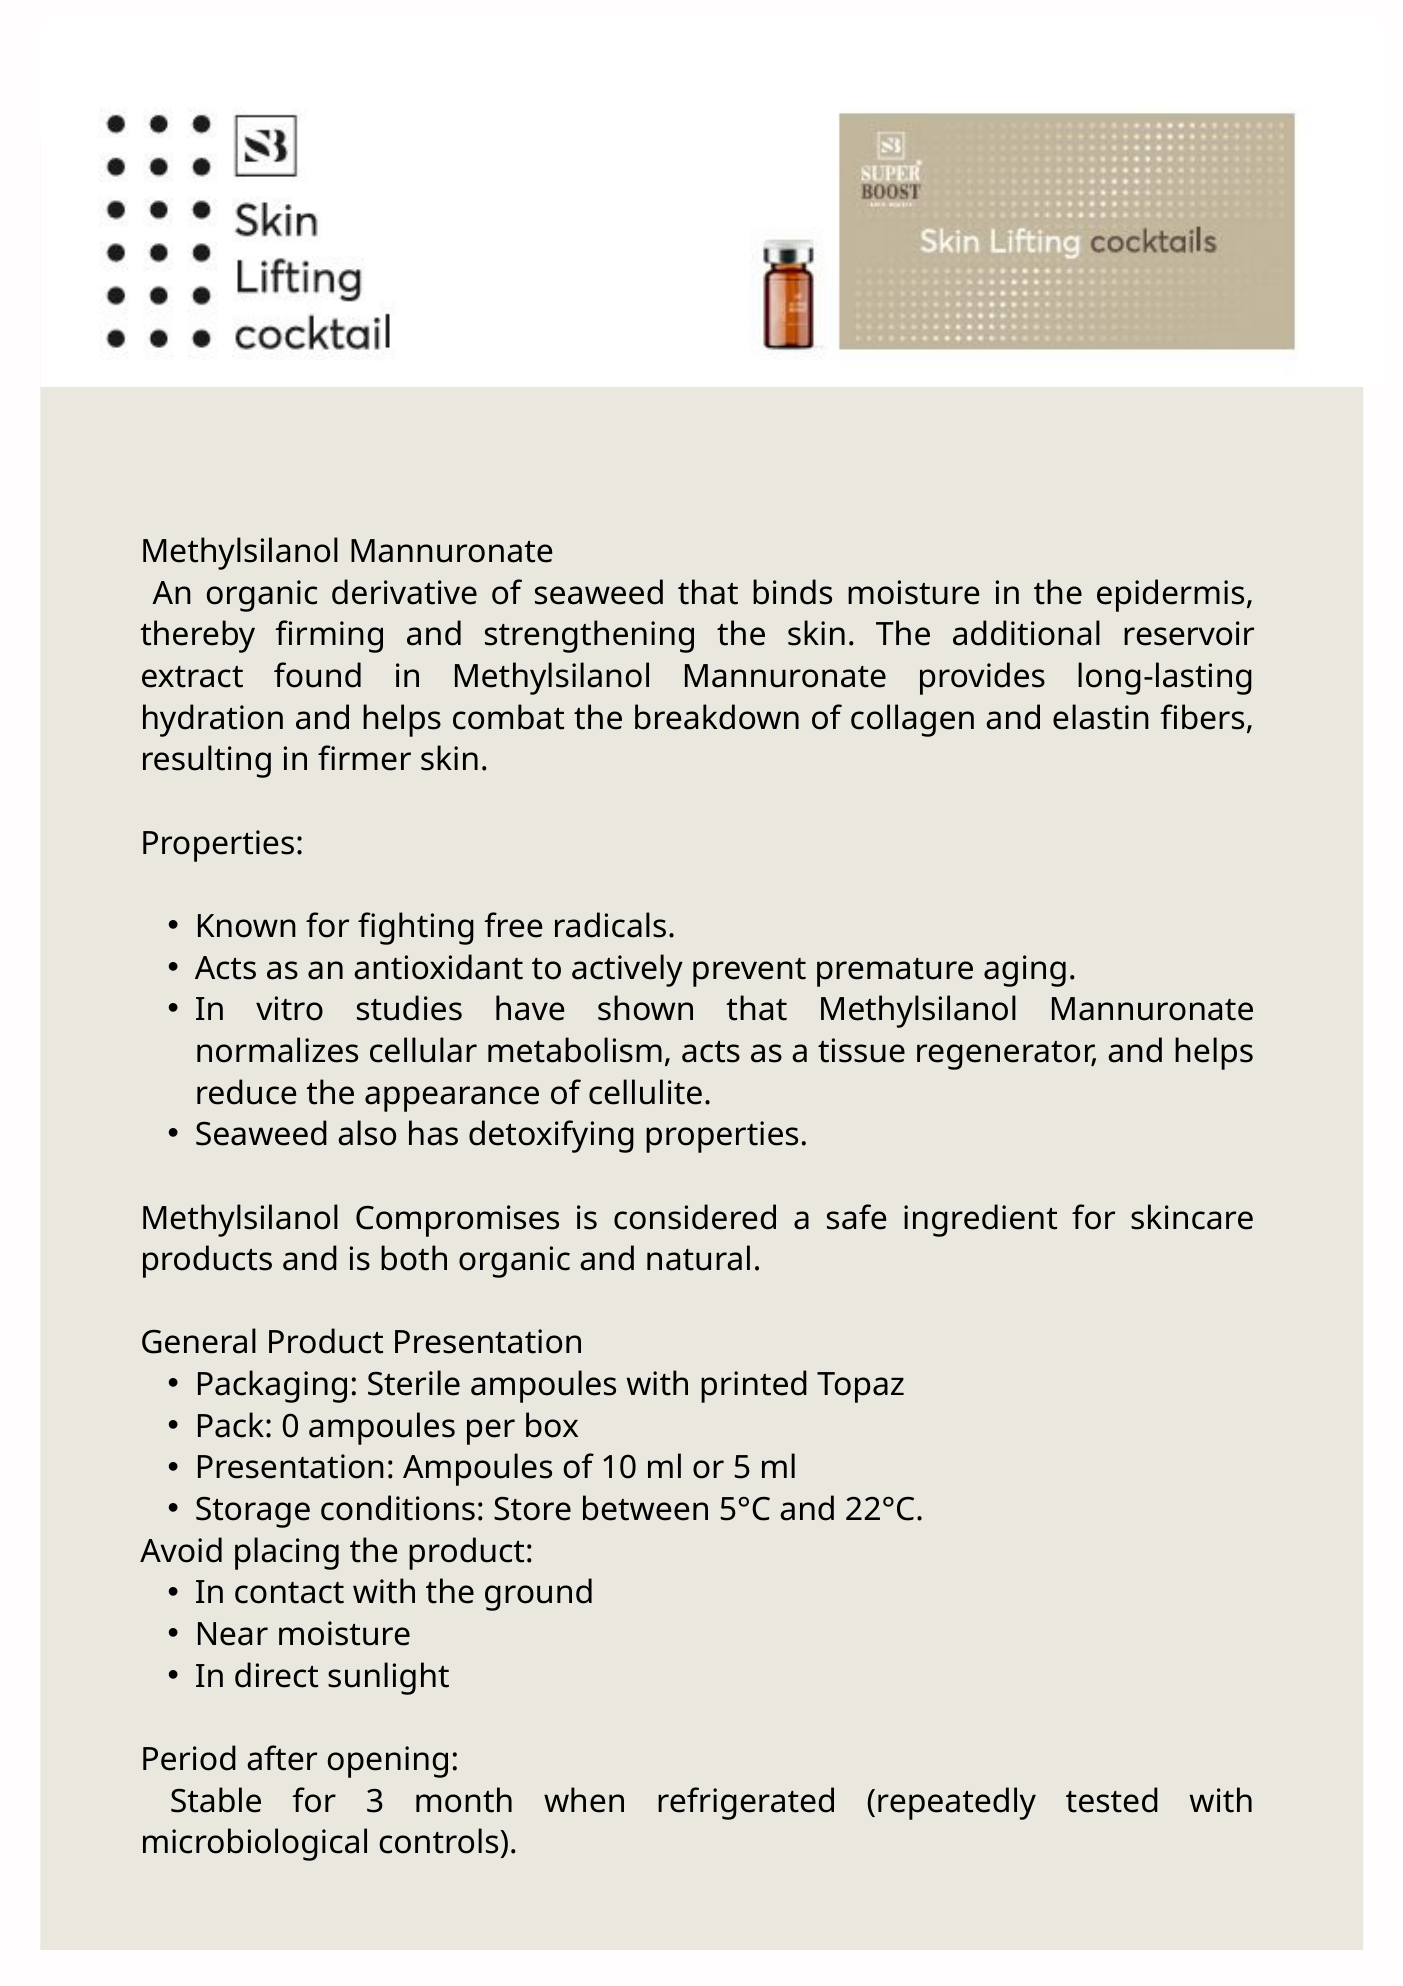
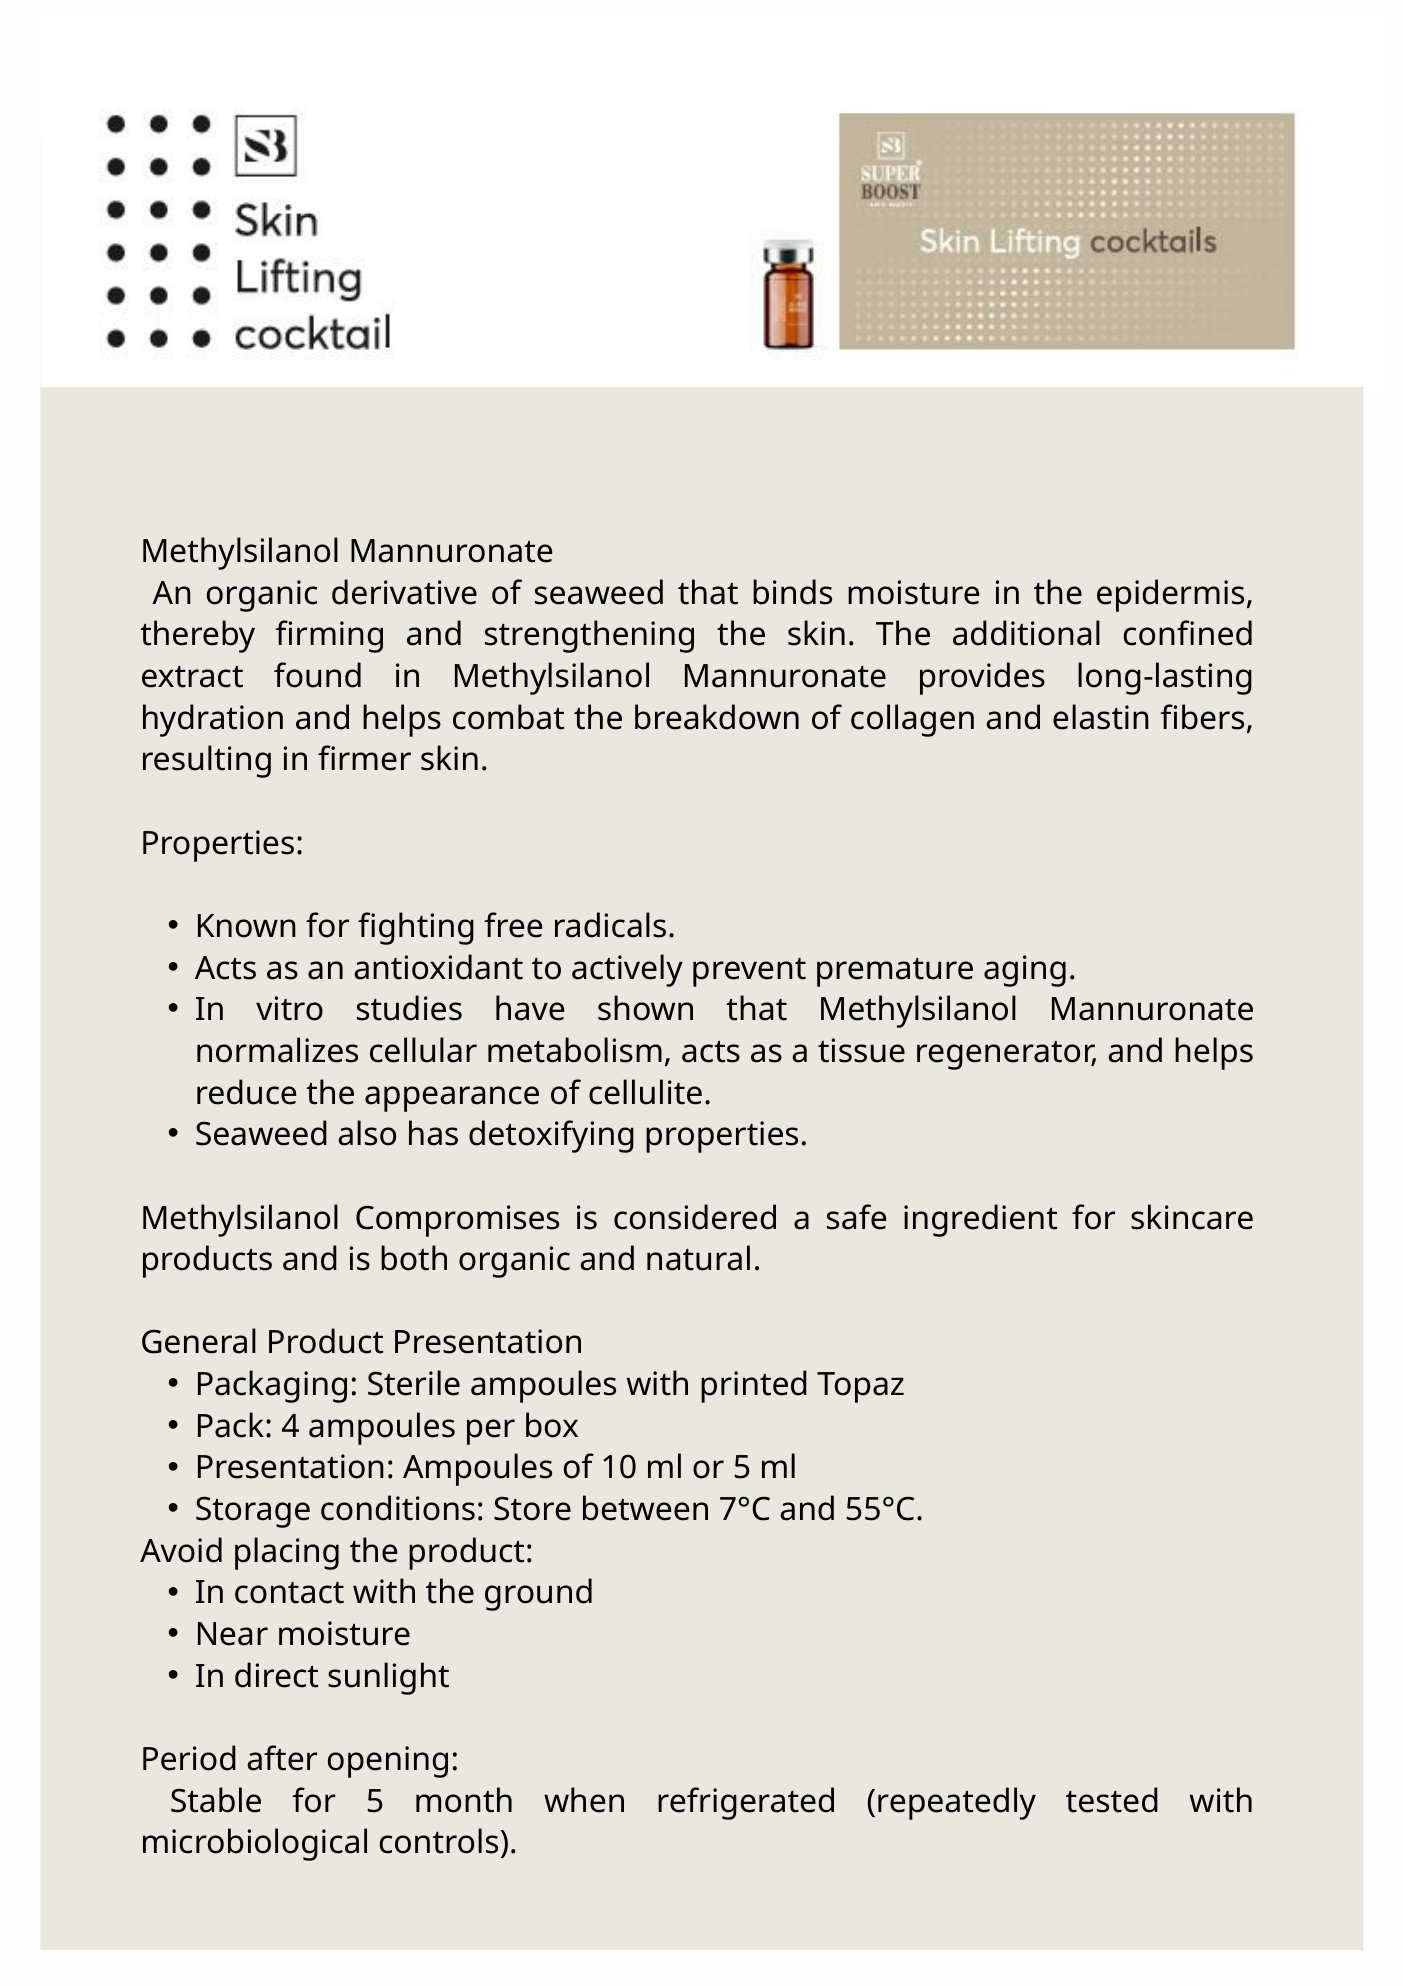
reservoir: reservoir -> confined (1188, 635)
0: 0 -> 4 (291, 1426)
5°C: 5°C -> 7°C (745, 1510)
22°C: 22°C -> 55°C (885, 1510)
for 3: 3 -> 5 (375, 1801)
